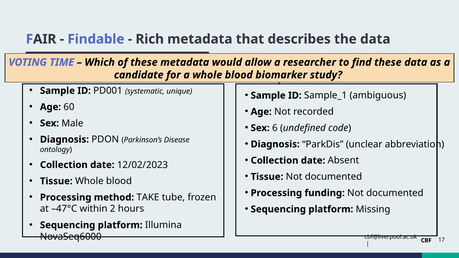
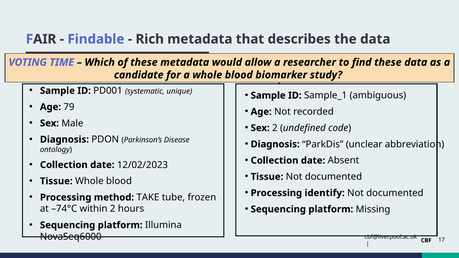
60: 60 -> 79 (69, 107)
Sex 6: 6 -> 2 (275, 128)
funding: funding -> identify (325, 193)
–47°C: –47°C -> –74°C (64, 209)
